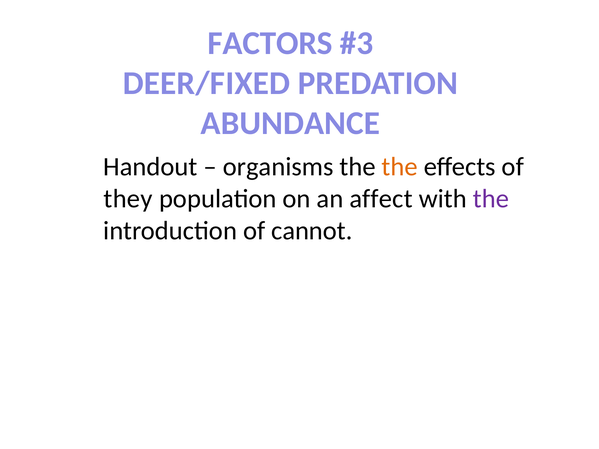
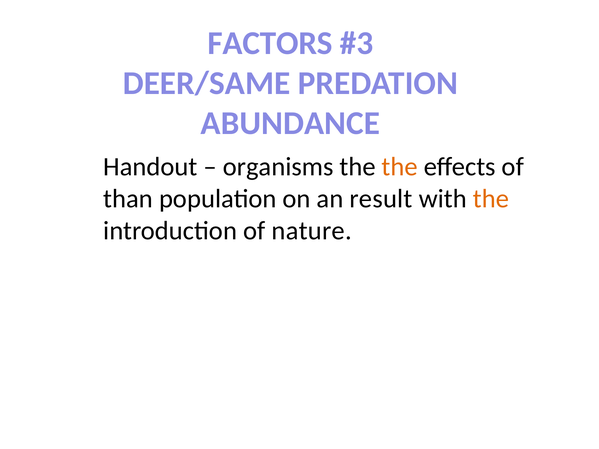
DEER/FIXED: DEER/FIXED -> DEER/SAME (207, 83)
they: they -> than (128, 199)
affect: affect -> result (381, 199)
the colour: purple -> orange (491, 199)
cannot: cannot -> nature (312, 231)
